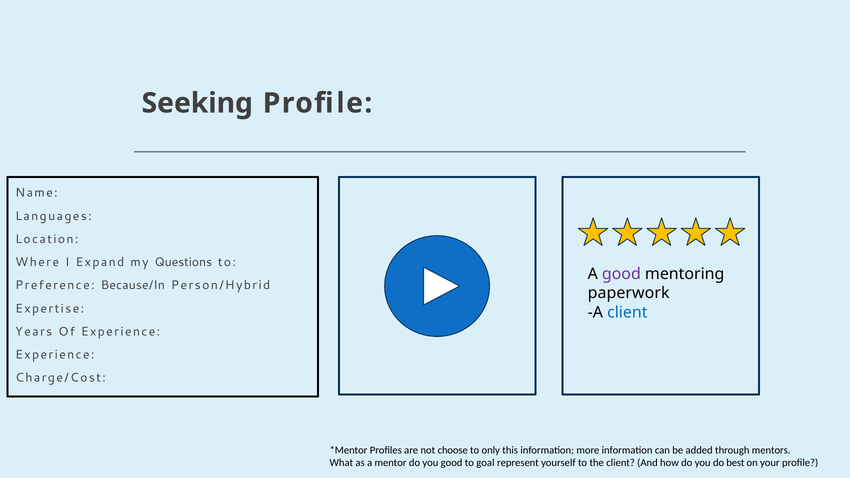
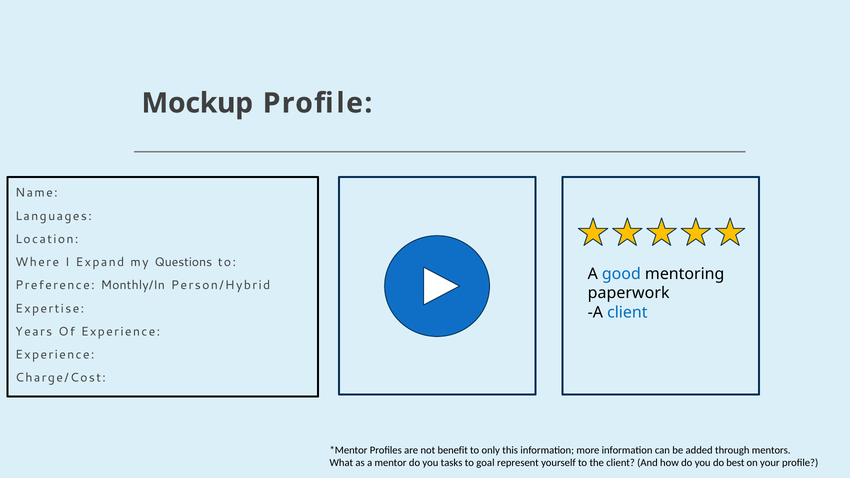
Seeking: Seeking -> Mockup (197, 103)
good colour: purple -> blue (621, 274)
Because/In: Because/In -> Monthly/In (133, 285)
choose: choose -> benefit (453, 450)
you good: good -> tasks (452, 463)
